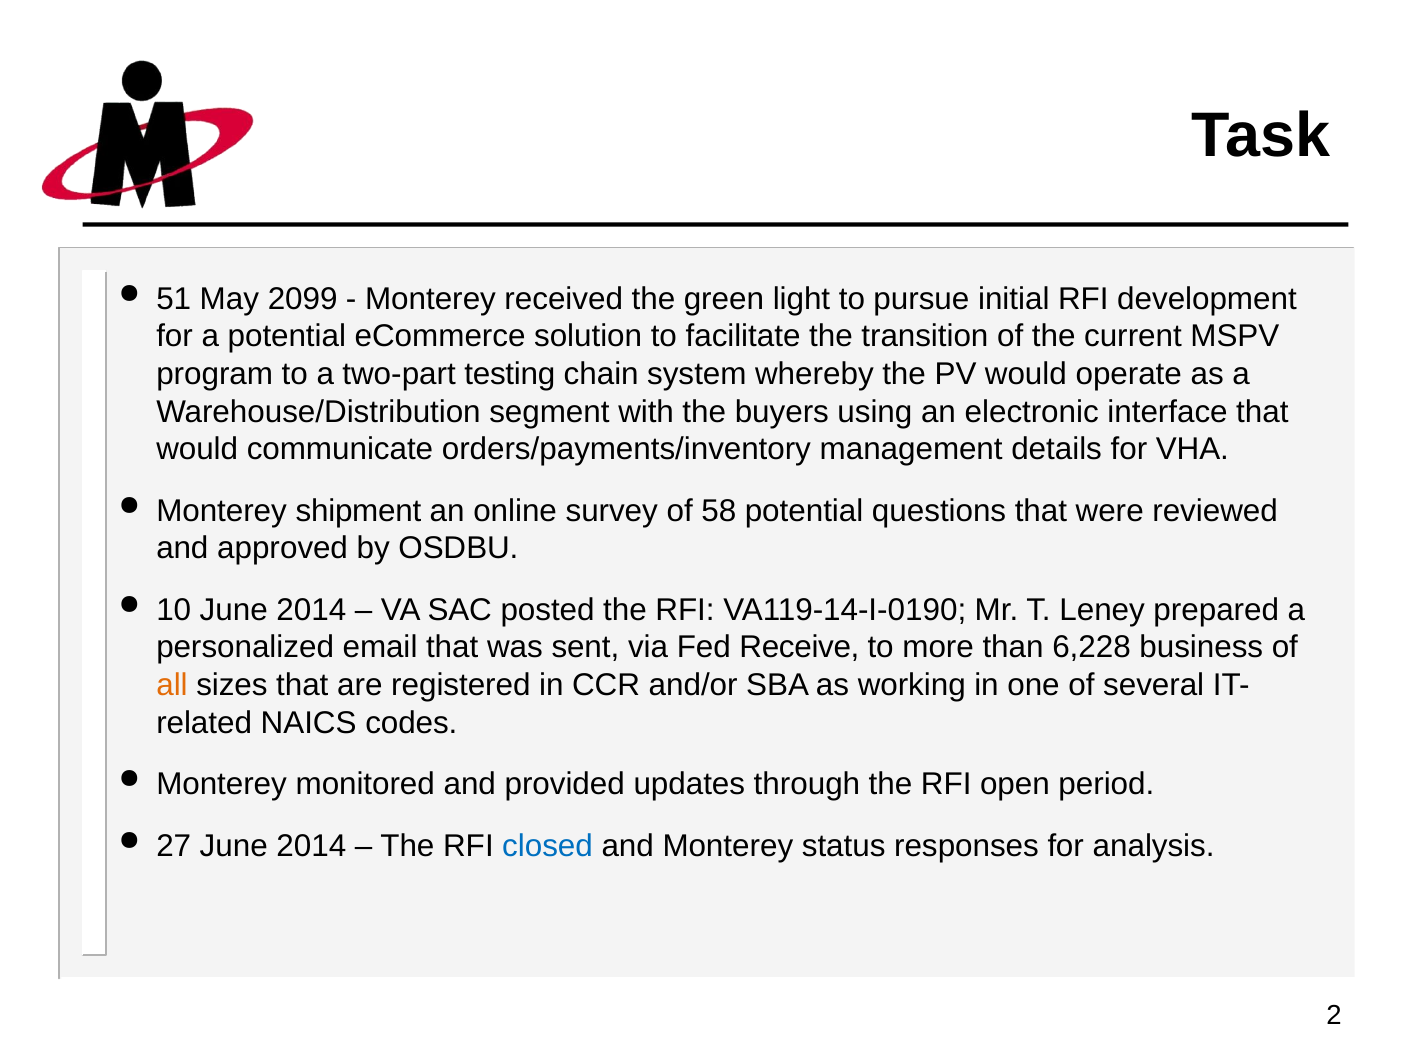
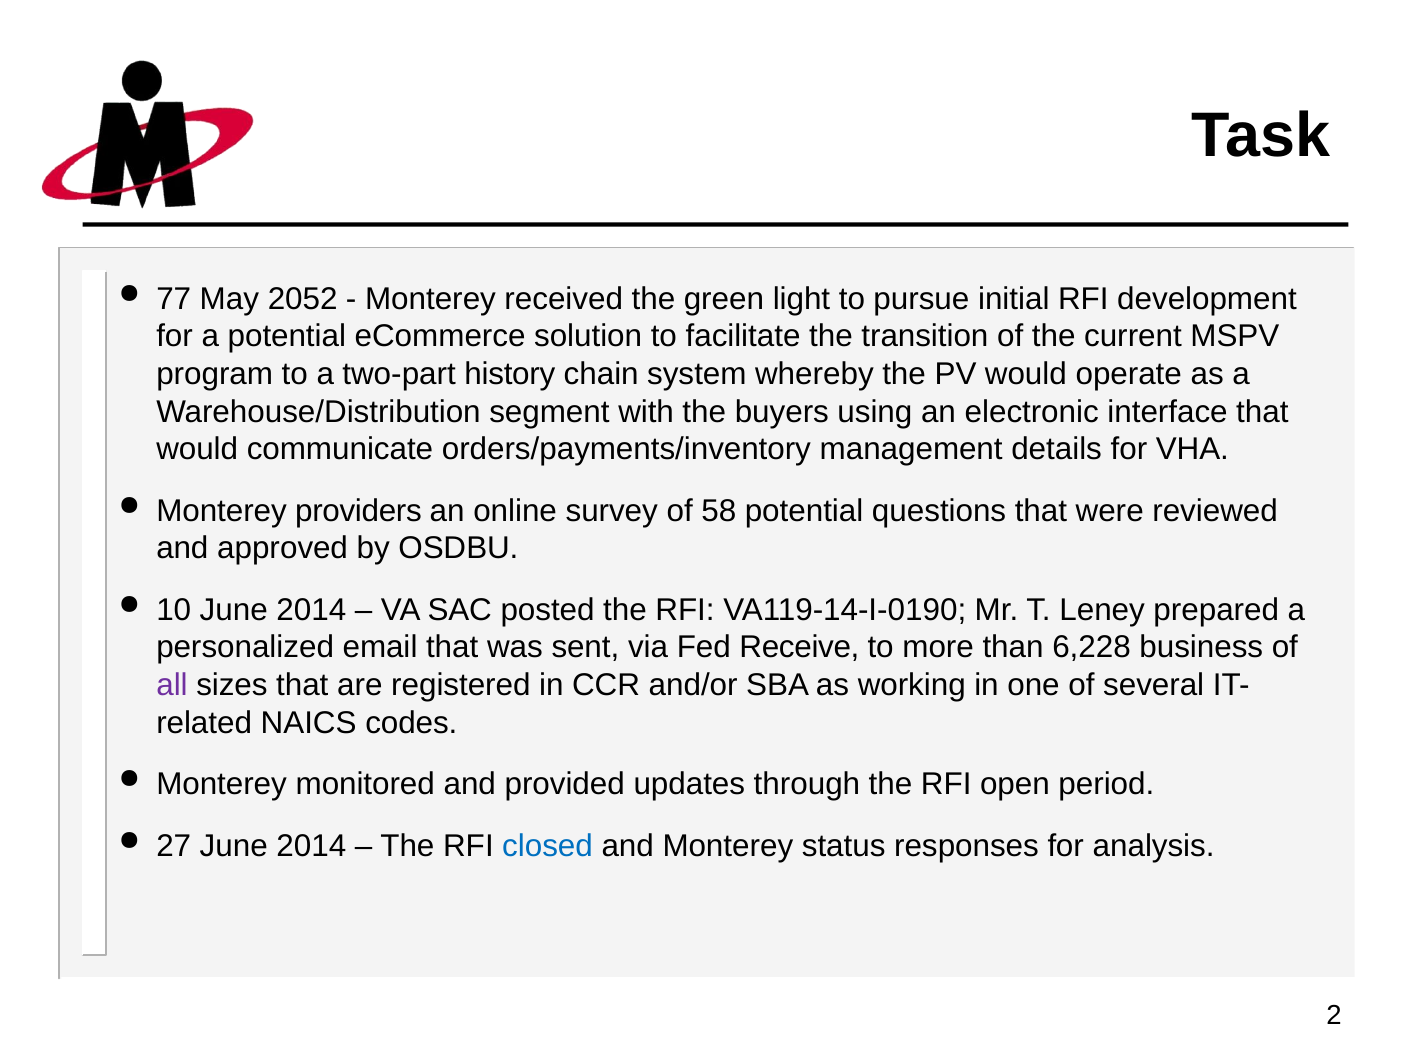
51: 51 -> 77 (174, 299)
2099: 2099 -> 2052 (303, 299)
testing: testing -> history (510, 374)
shipment: shipment -> providers (358, 511)
all colour: orange -> purple (172, 685)
